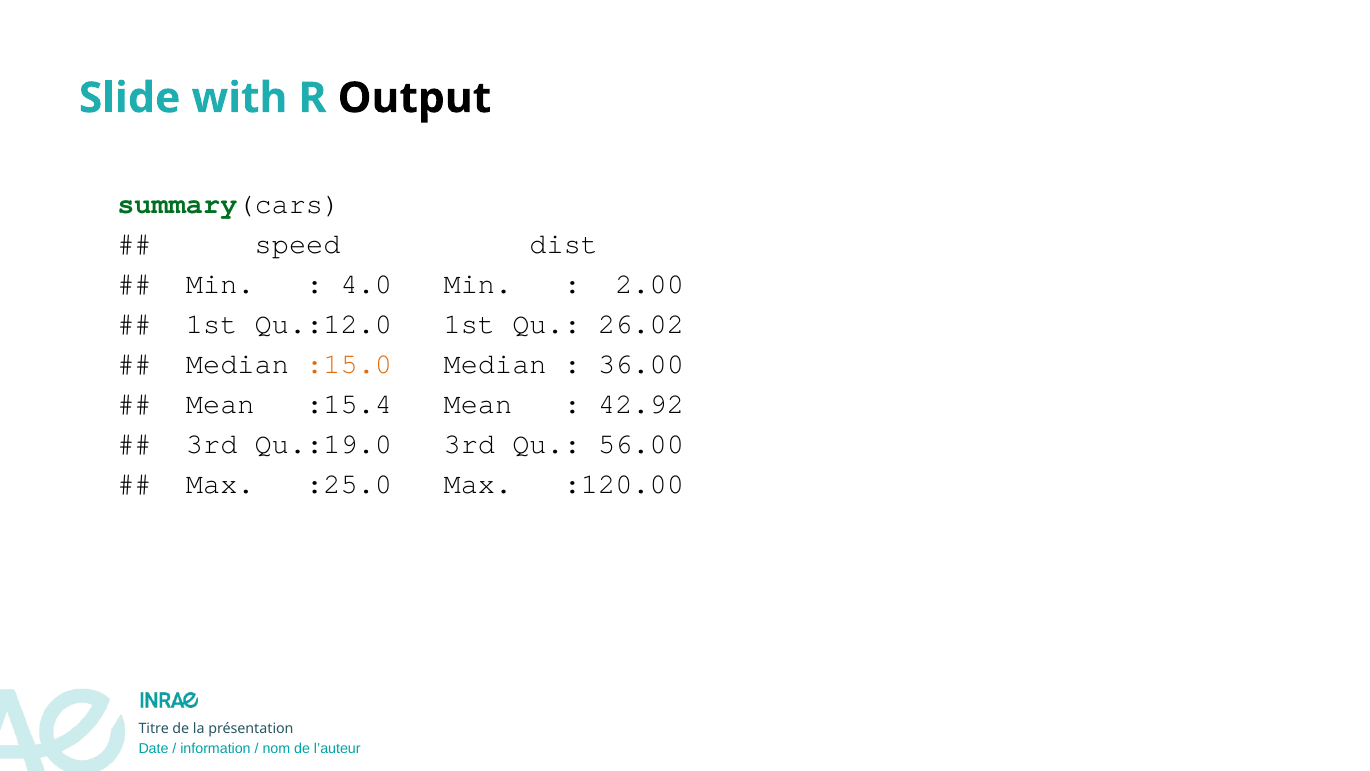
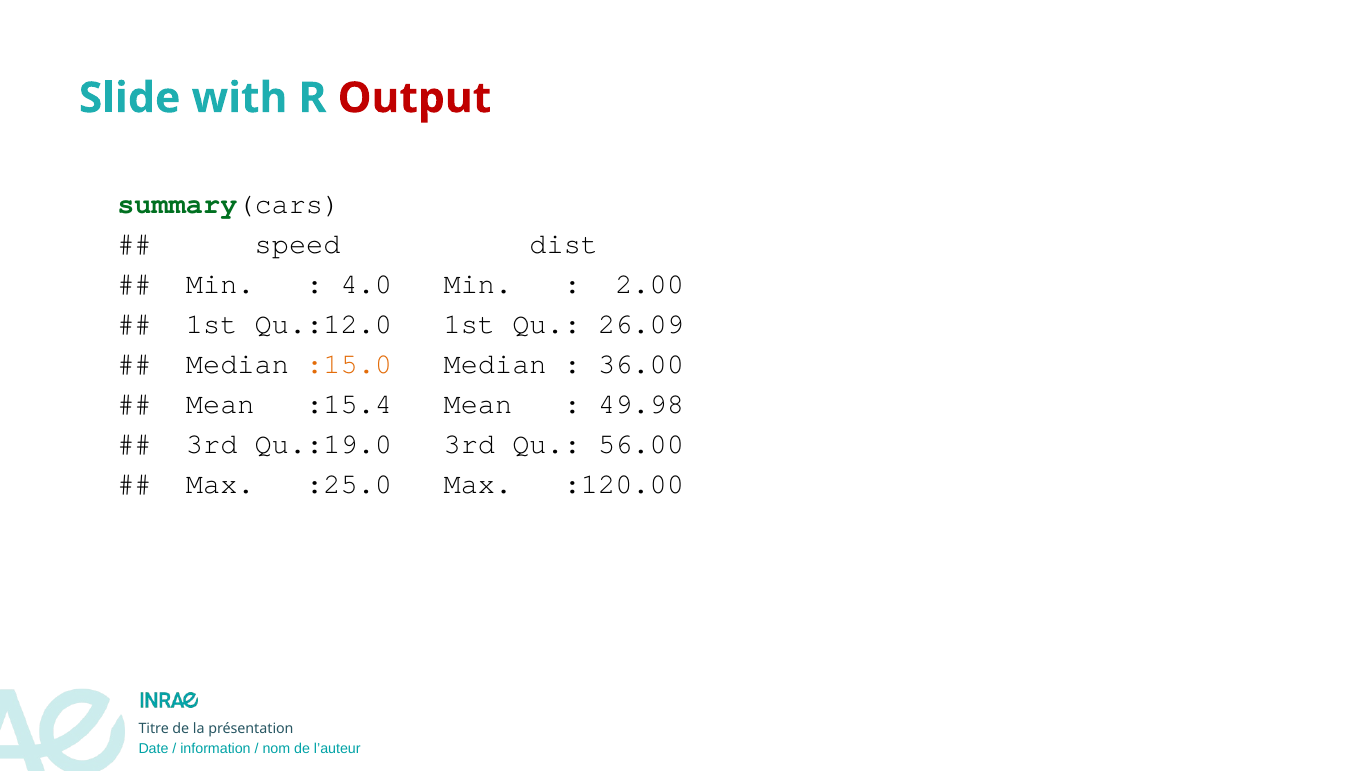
Output colour: black -> red (415, 98)
26.02: 26.02 -> 26.09 (641, 324)
42.92: 42.92 -> 49.98 (641, 404)
